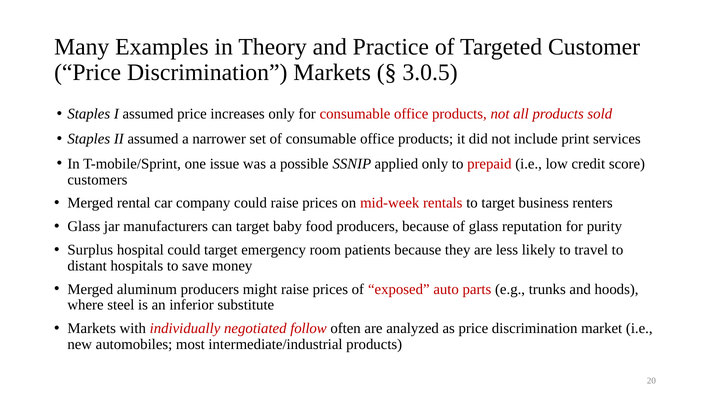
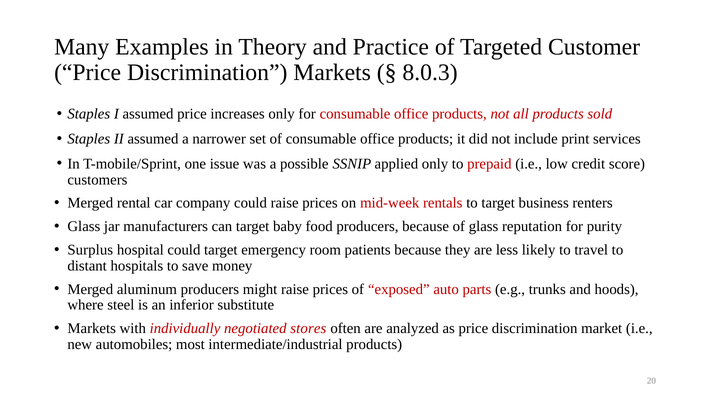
3.0.5: 3.0.5 -> 8.0.3 (430, 72)
follow: follow -> stores (308, 329)
